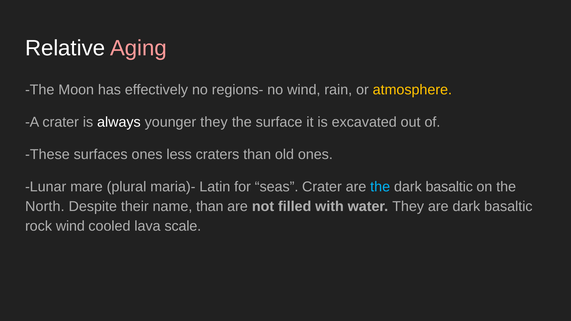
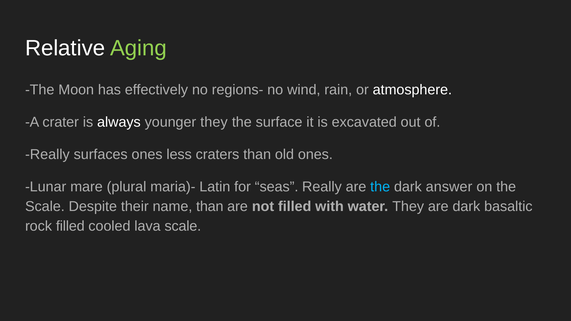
Aging colour: pink -> light green (138, 48)
atmosphere colour: yellow -> white (412, 90)
These: These -> Really (47, 155)
seas Crater: Crater -> Really (322, 187)
basaltic: basaltic -> answer (449, 187)
North: North -> Scale (45, 207)
rock wind: wind -> filled (70, 226)
